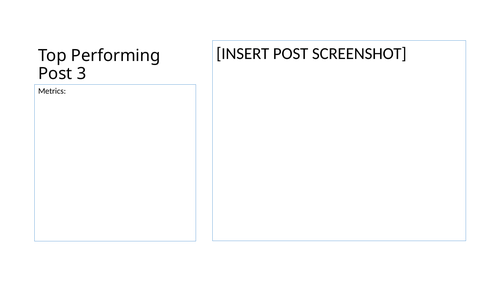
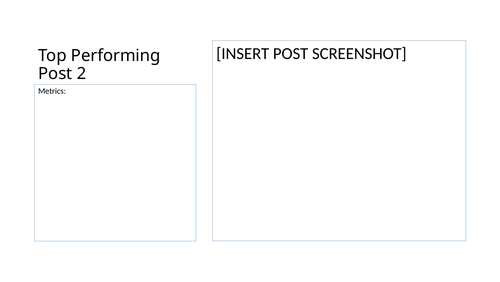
3: 3 -> 2 (81, 73)
